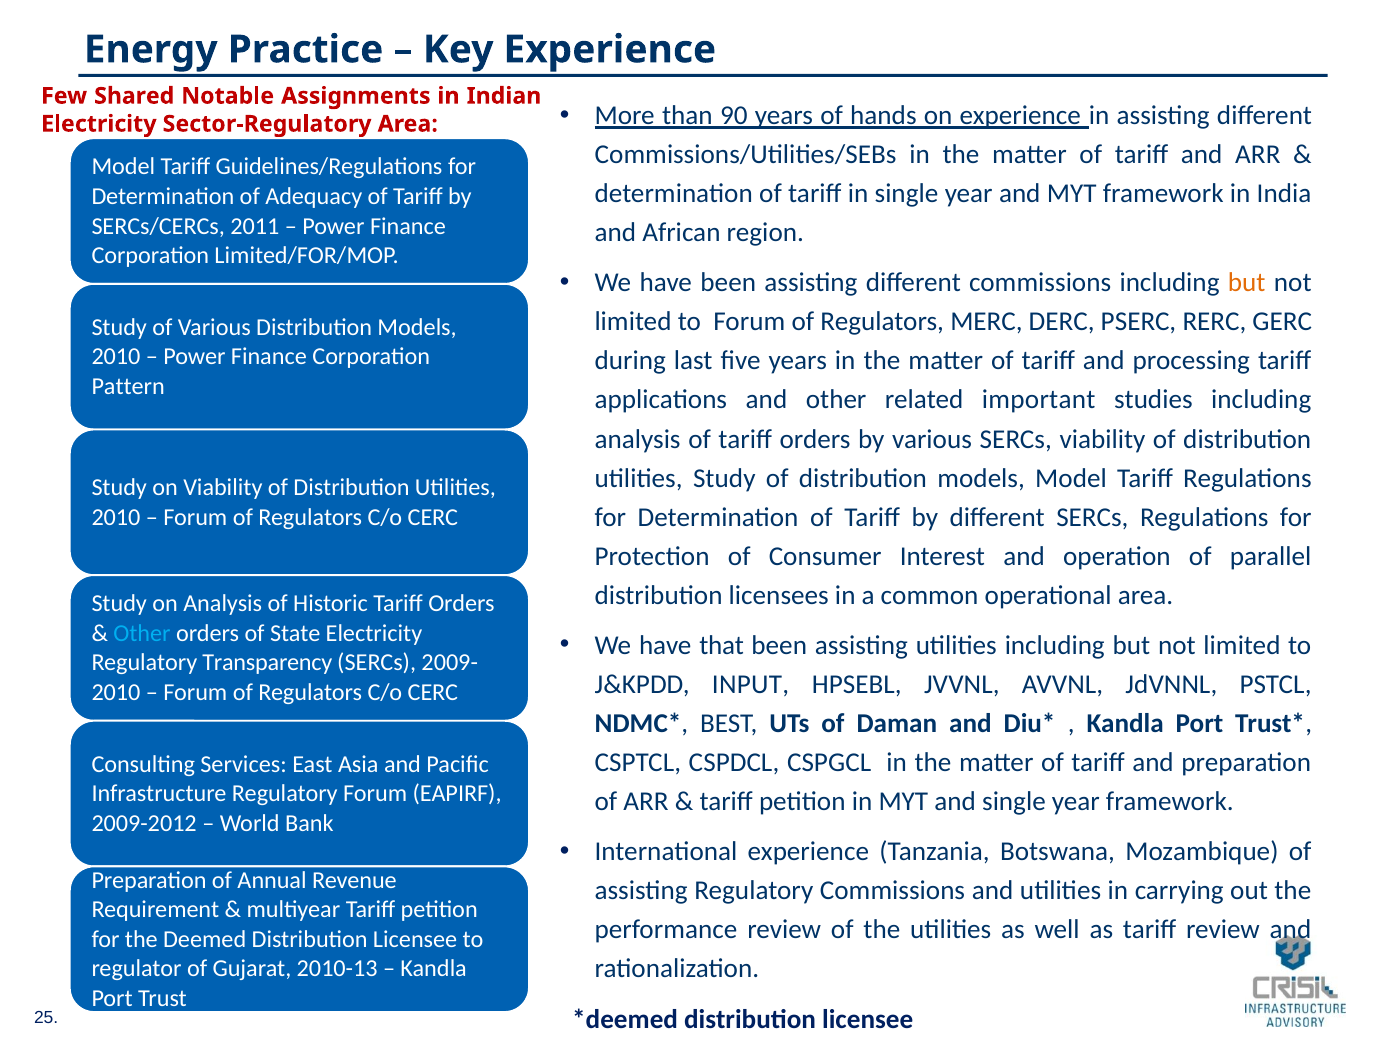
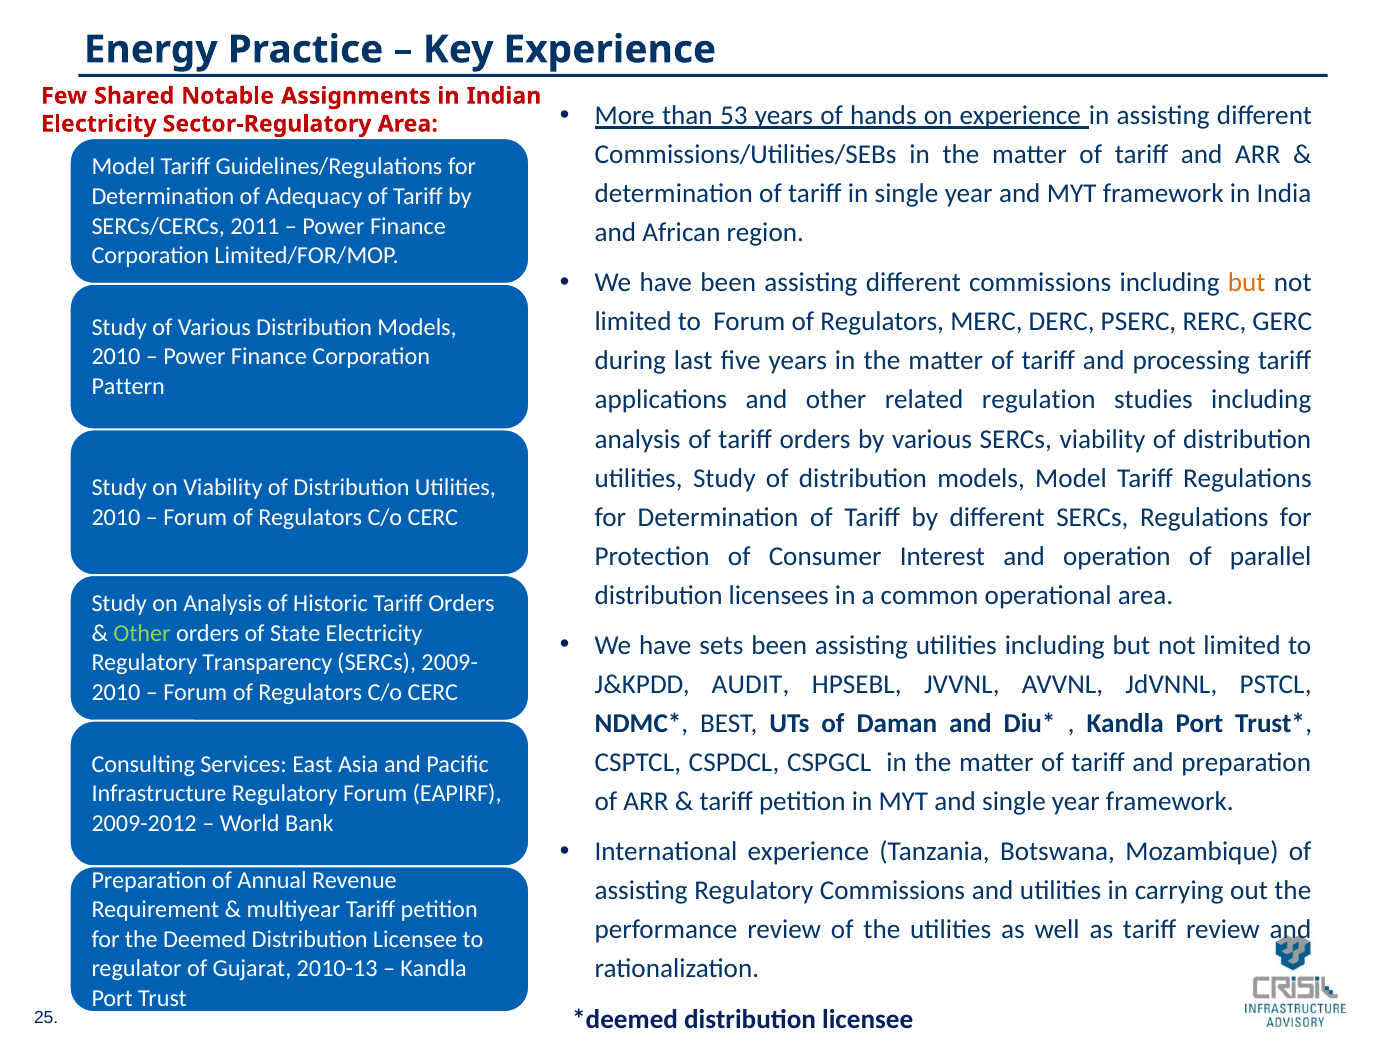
90: 90 -> 53 (734, 116)
important: important -> regulation (1039, 400)
Other colour: light blue -> light green (142, 633)
that: that -> sets (721, 645)
INPUT: INPUT -> AUDIT (751, 684)
